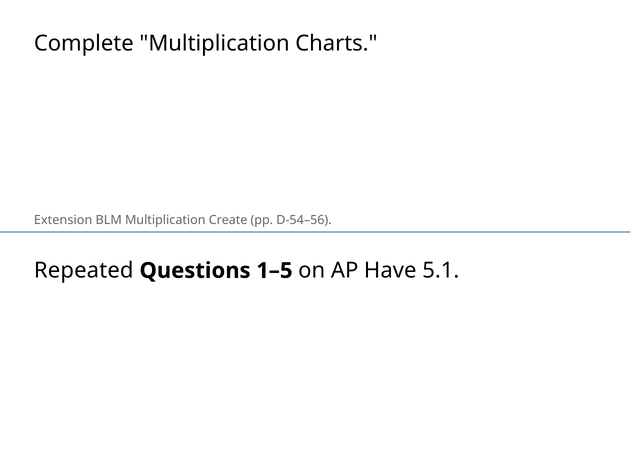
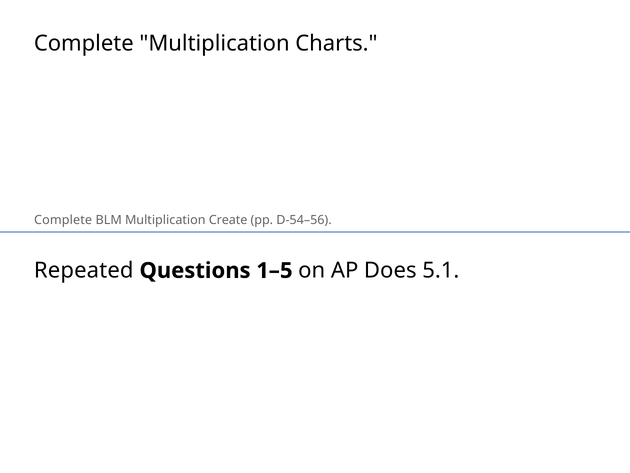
Extension: Extension -> Complete (63, 220)
Have: Have -> Does (390, 270)
